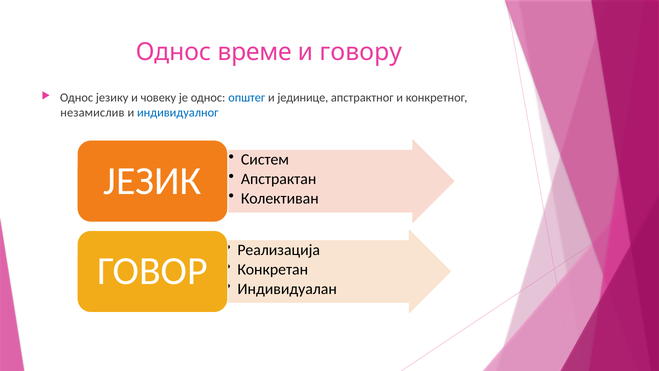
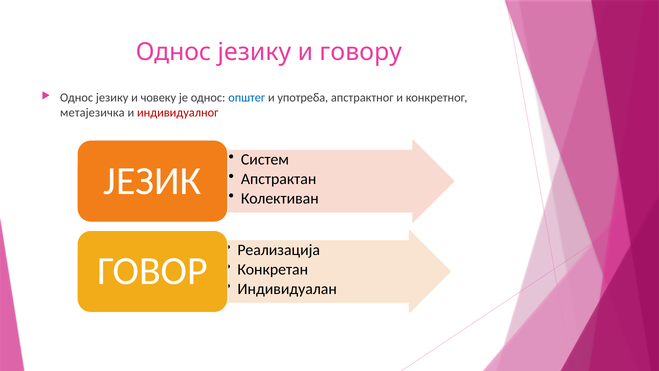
време: време -> језику (254, 52)
јединице: јединице -> употреба (303, 98)
незамислив: незамислив -> метајезичка (92, 113)
индивидуалног colour: blue -> red (178, 113)
